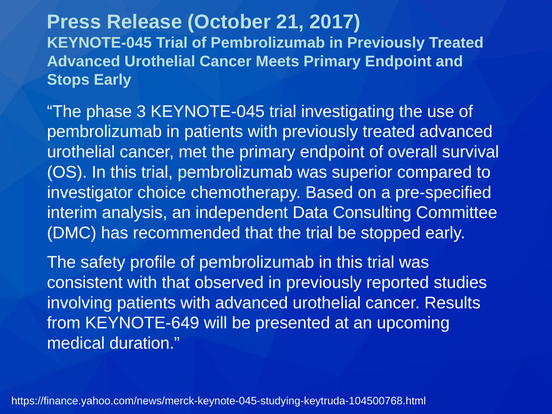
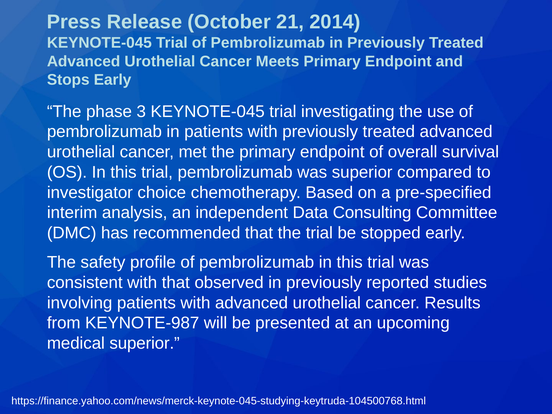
2017: 2017 -> 2014 (335, 22)
KEYNOTE-649: KEYNOTE-649 -> KEYNOTE-987 (142, 323)
medical duration: duration -> superior (145, 343)
